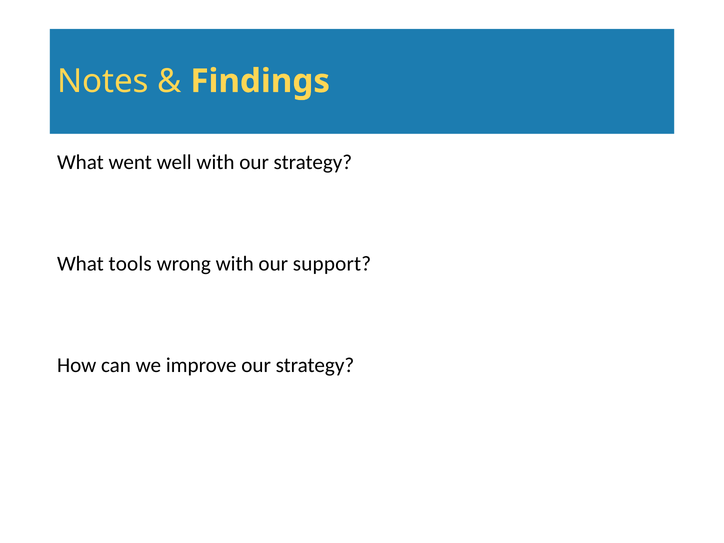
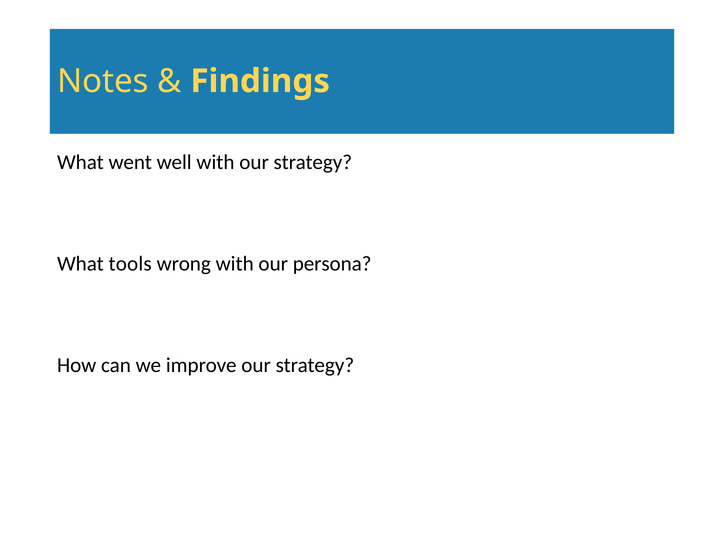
support: support -> persona (332, 264)
